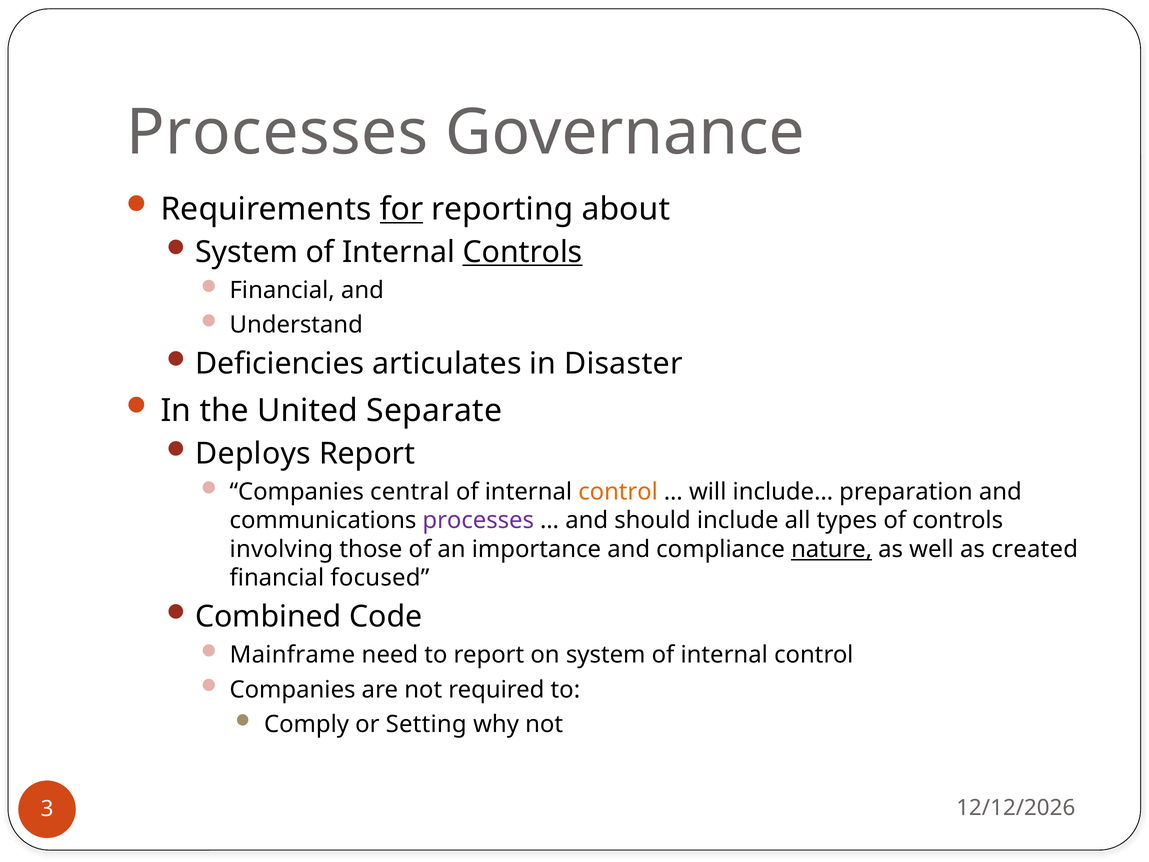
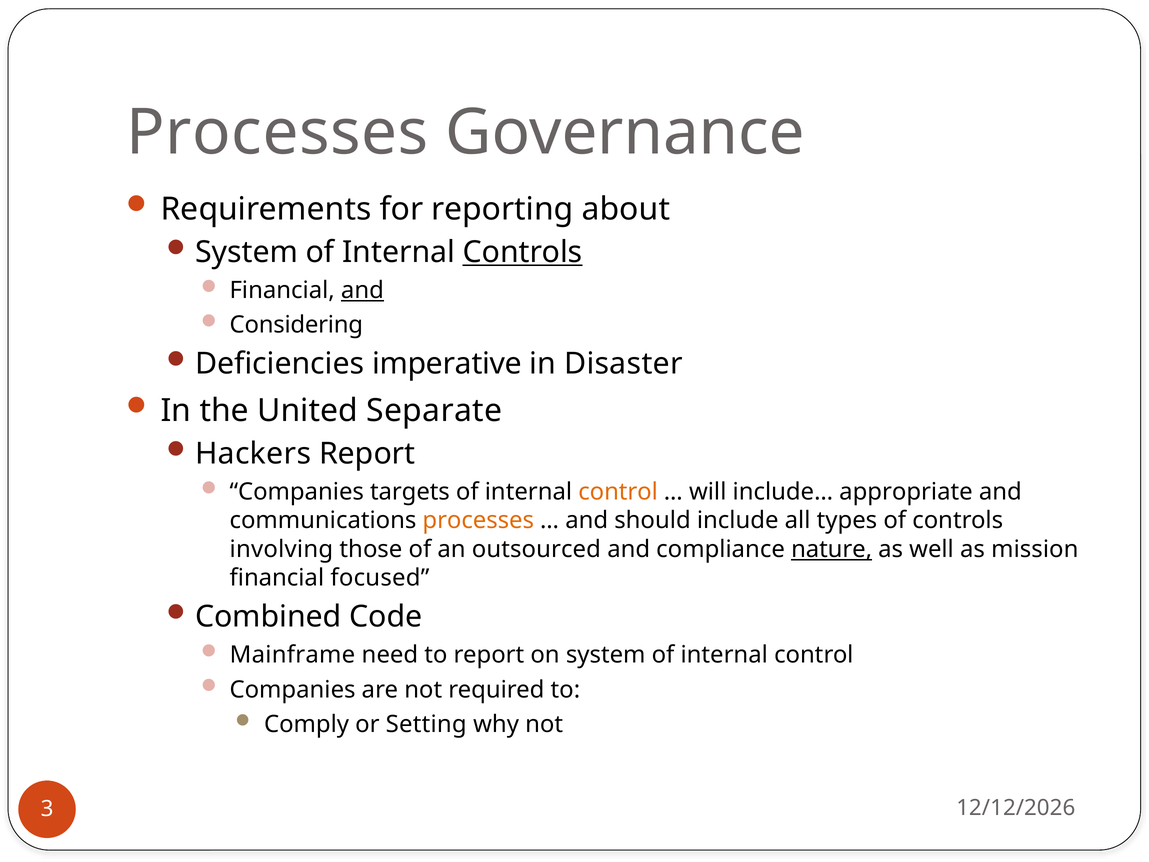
for underline: present -> none (402, 209)
and underline: none -> present (362, 290)
Understand: Understand -> Considering (296, 325)
articulates: articulates -> imperative (447, 364)
Deploys: Deploys -> Hackers (253, 454)
central: central -> targets (410, 492)
preparation: preparation -> appropriate (906, 492)
processes colour: purple -> orange (478, 520)
importance: importance -> outsourced (536, 549)
created: created -> mission (1035, 549)
